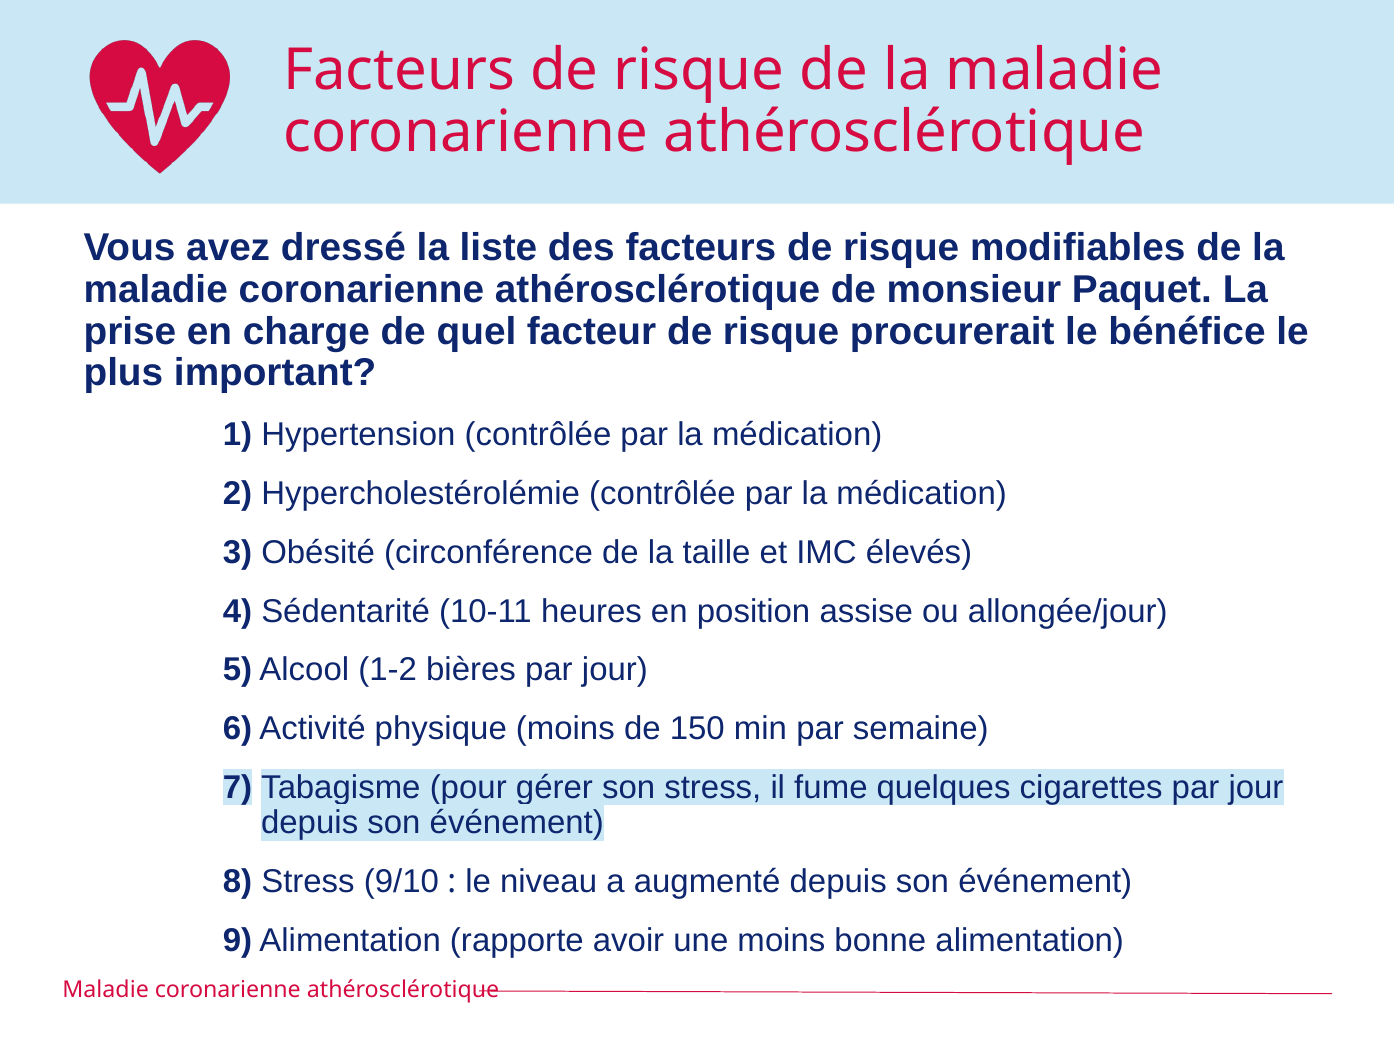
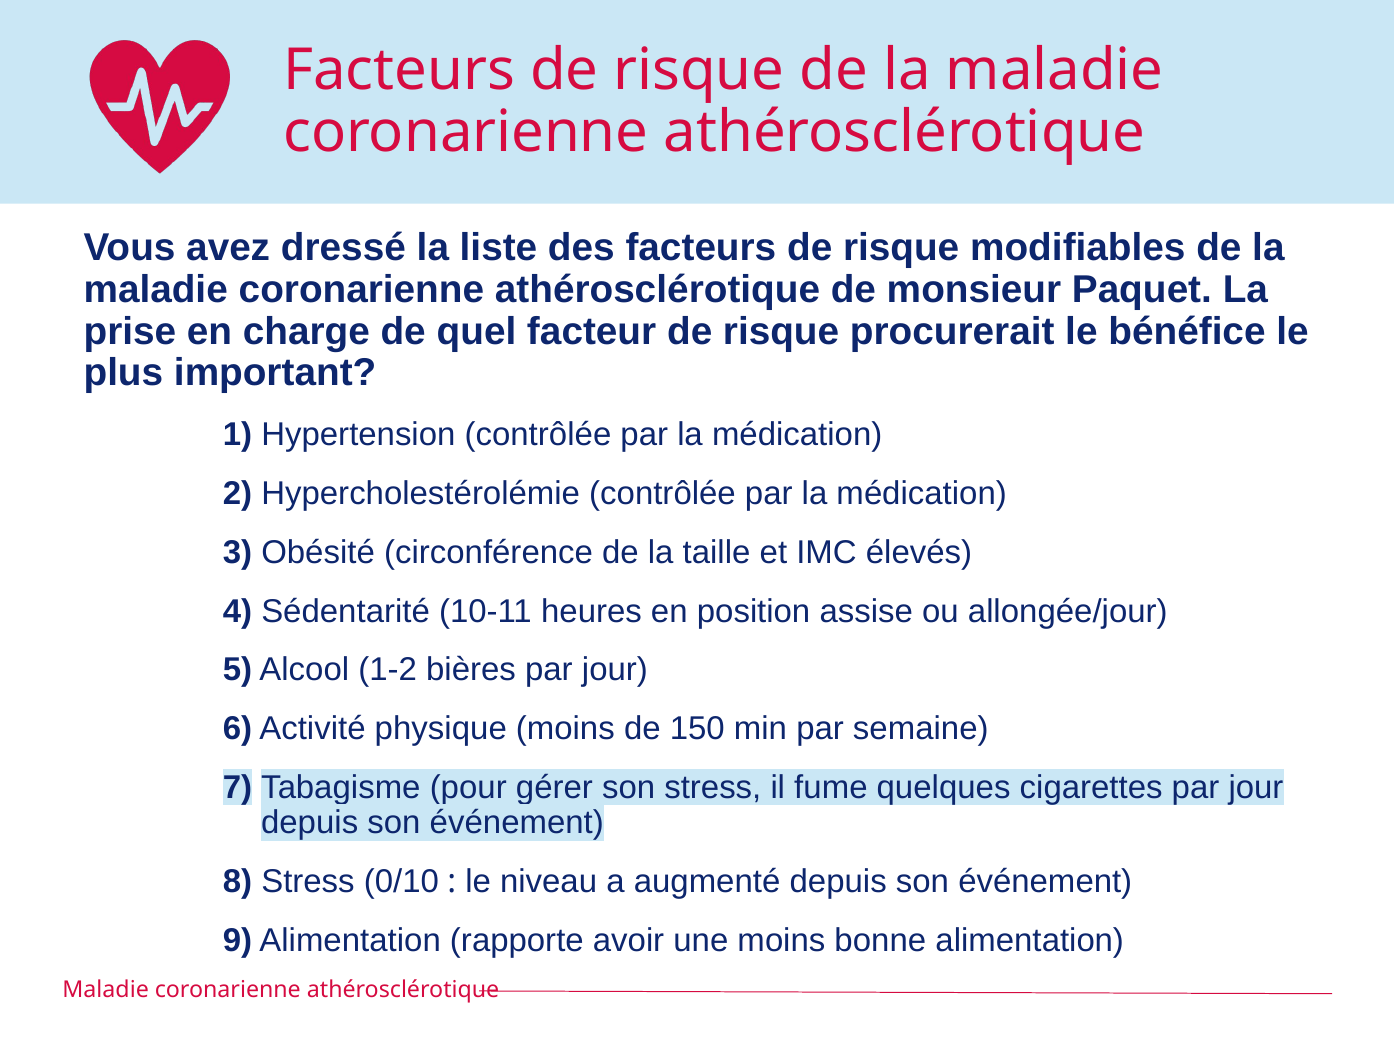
9/10: 9/10 -> 0/10 (401, 882)
